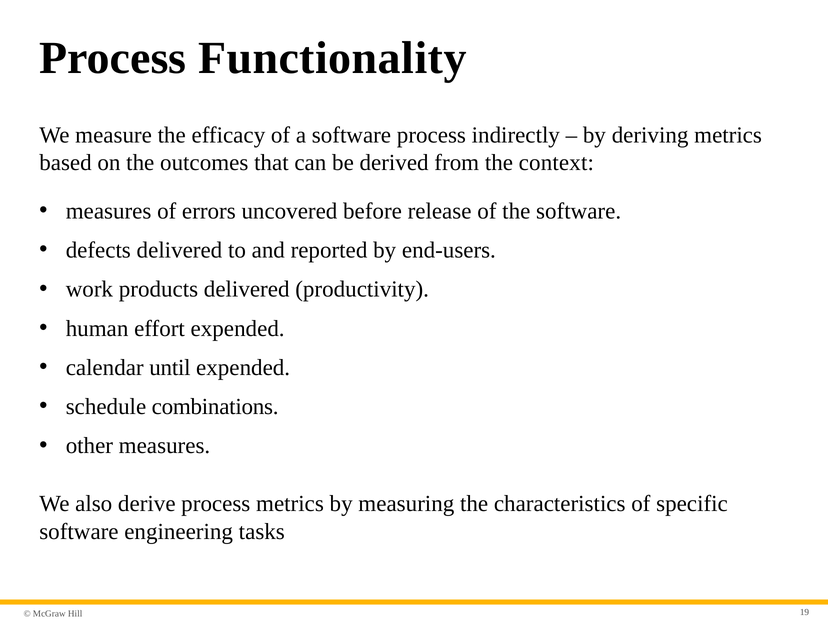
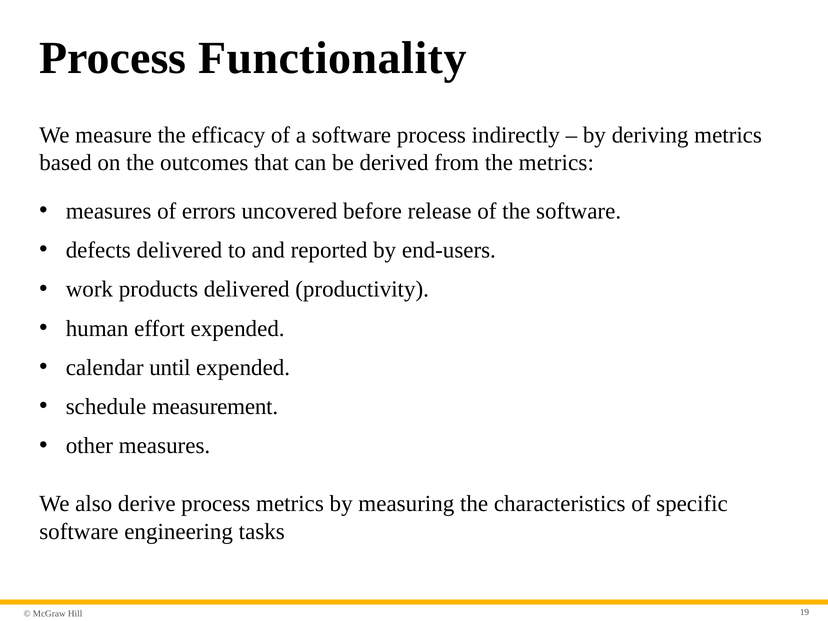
the context: context -> metrics (556, 163)
combinations: combinations -> measurement (215, 407)
